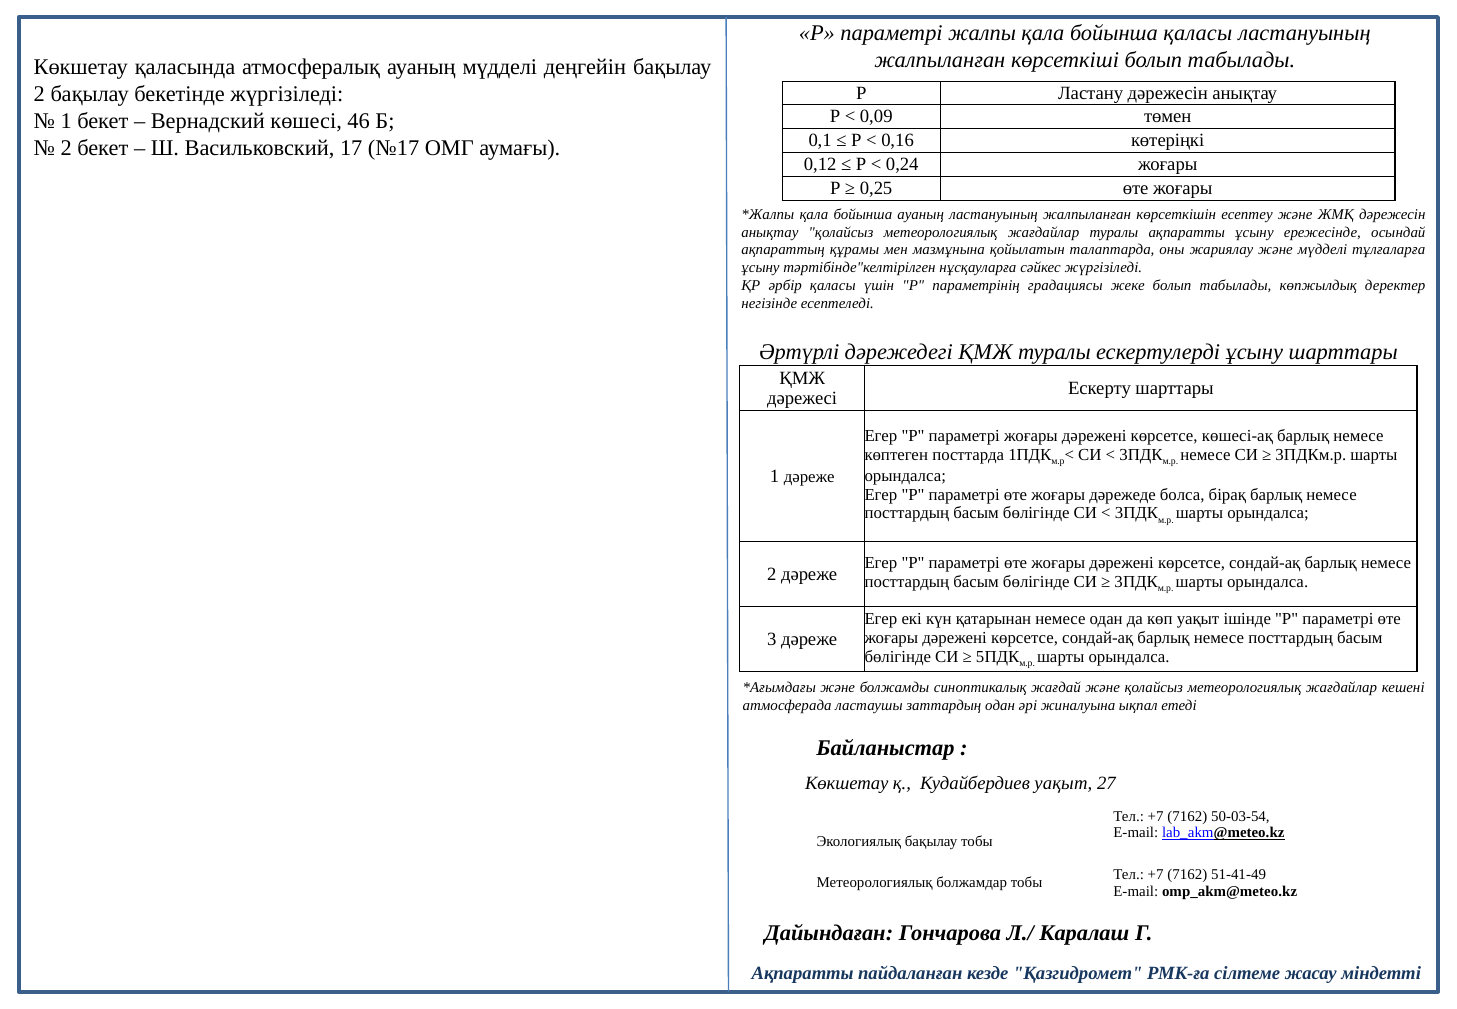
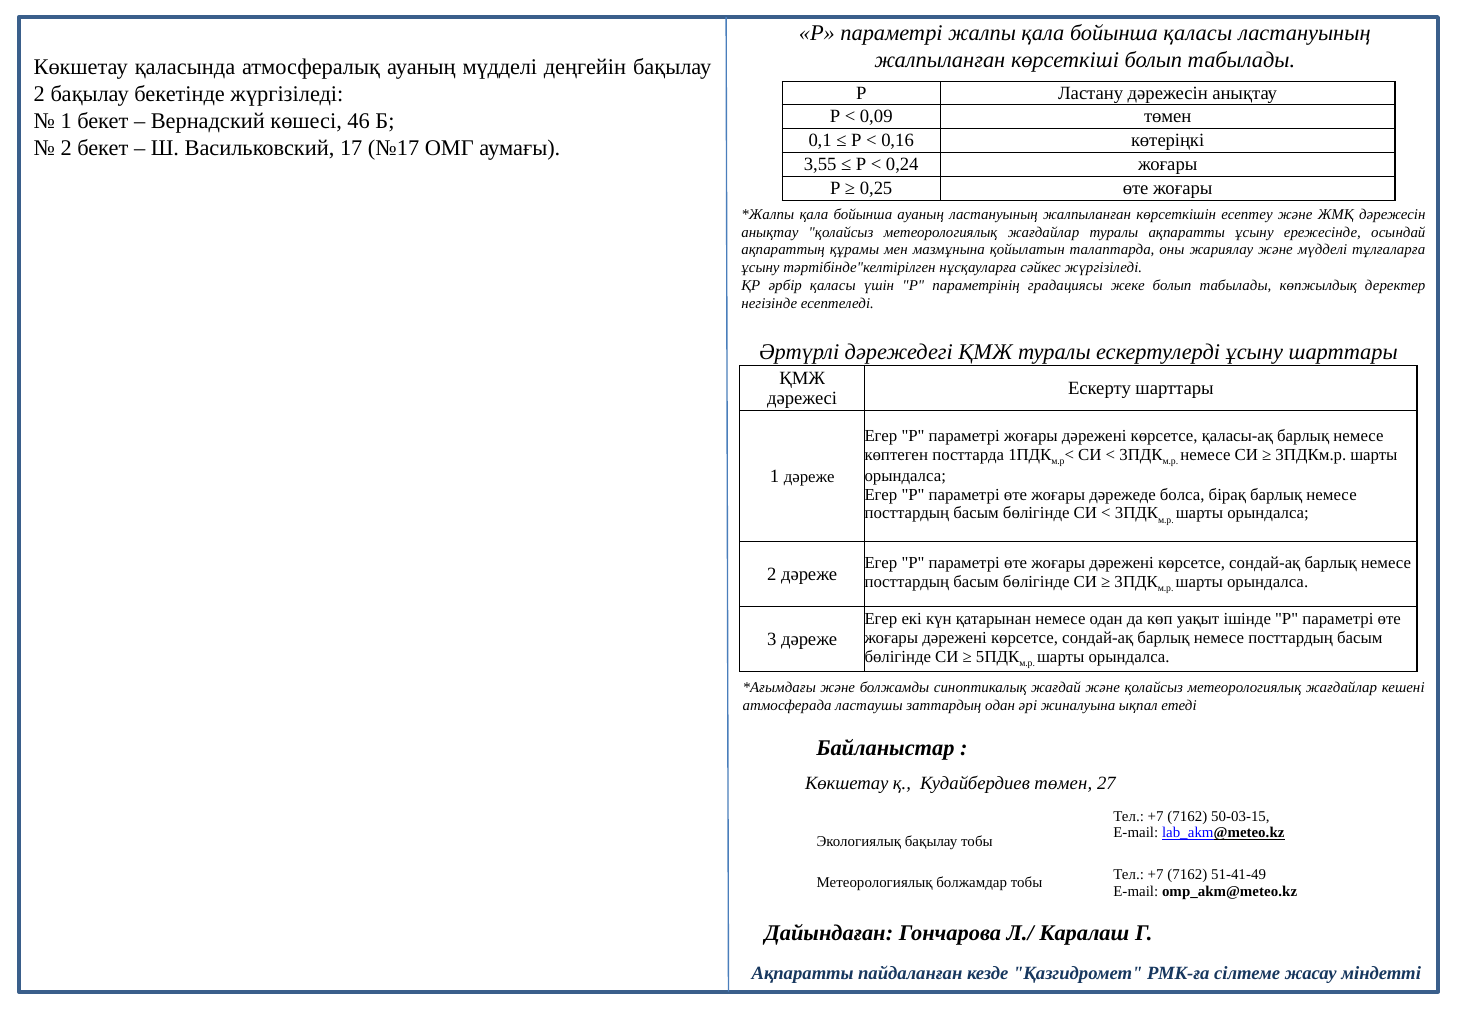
0,12: 0,12 -> 3,55 (820, 164)
көшесі-ақ: көшесі-ақ -> қаласы-ақ (1237, 436)
Кудайбердиев уақыт: уақыт -> төмен (1063, 783)
50-03-54: 50-03-54 -> 50-03-15 (1240, 816)
